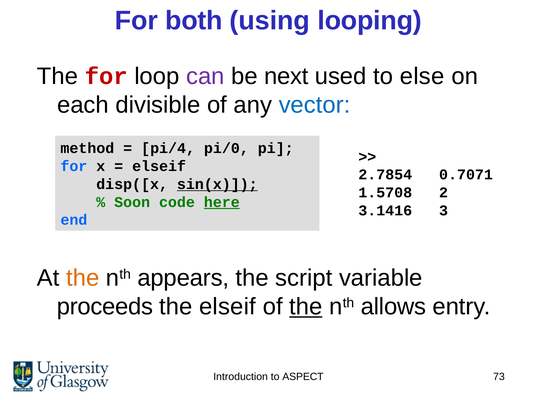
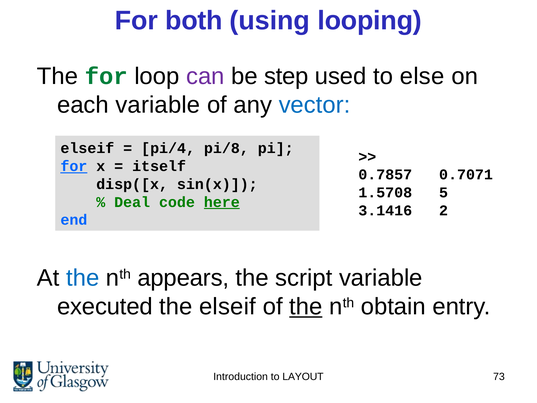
for colour: red -> green (106, 76)
next: next -> step (286, 76)
each divisible: divisible -> variable (158, 105)
method: method -> elseif (87, 148)
pi/0: pi/0 -> pi/8 (226, 148)
for underline: none -> present (74, 166)
elseif: elseif -> itself (159, 166)
2.7854: 2.7854 -> 0.7857 (385, 175)
sin(x underline: present -> none (217, 184)
2: 2 -> 5 (444, 192)
Soon: Soon -> Deal (132, 202)
3: 3 -> 2 (444, 210)
the colour: orange -> blue (83, 278)
proceeds: proceeds -> executed (105, 307)
allows: allows -> obtain (393, 307)
ASPECT: ASPECT -> LAYOUT (303, 376)
